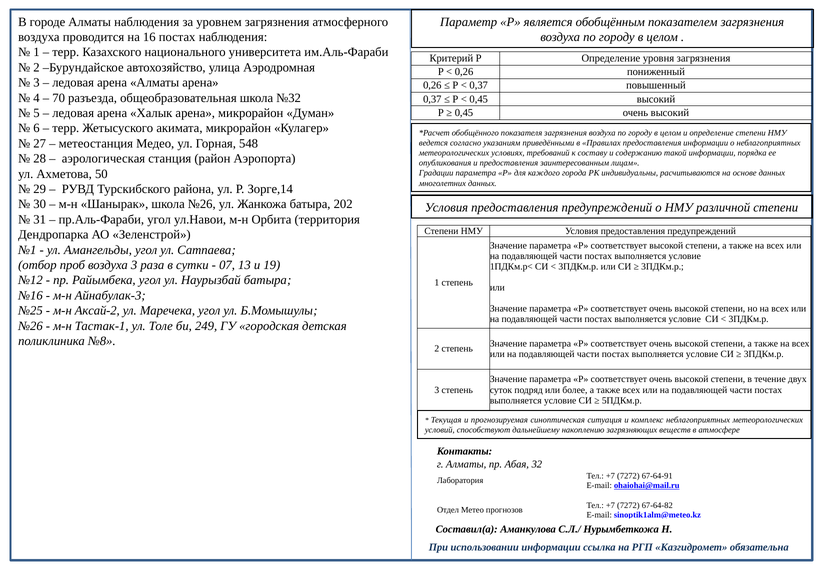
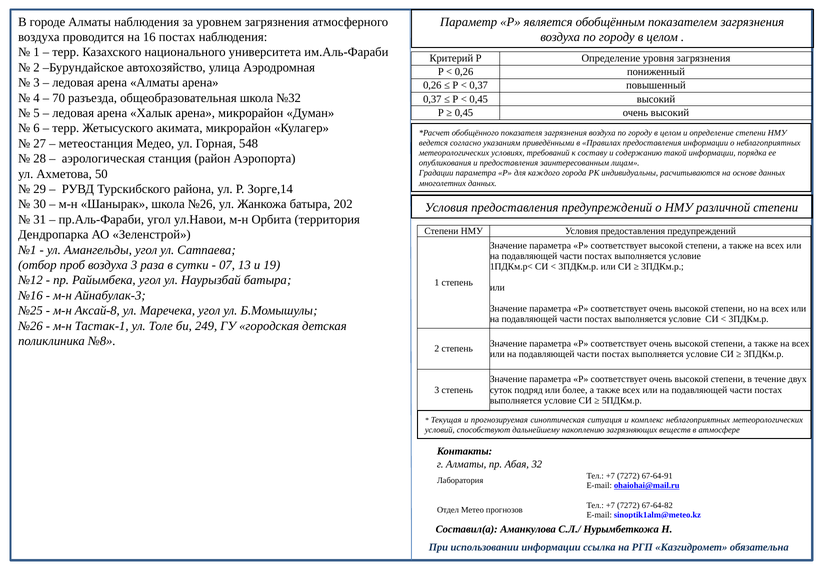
Аксай-2: Аксай-2 -> Аксай-8 (97, 310)
